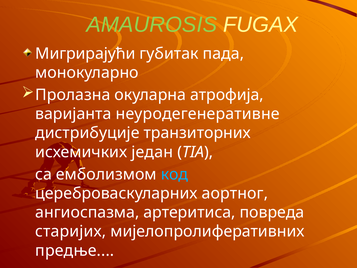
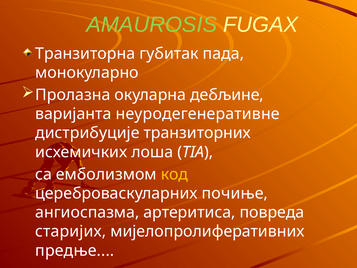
Мигрирајући: Мигрирајући -> Транзиторна (85, 54)
атрофија: атрофија -> дебљине (227, 95)
један: један -> лоша (152, 152)
код colour: light blue -> yellow (174, 174)
аортног: аортног -> почиње (235, 193)
